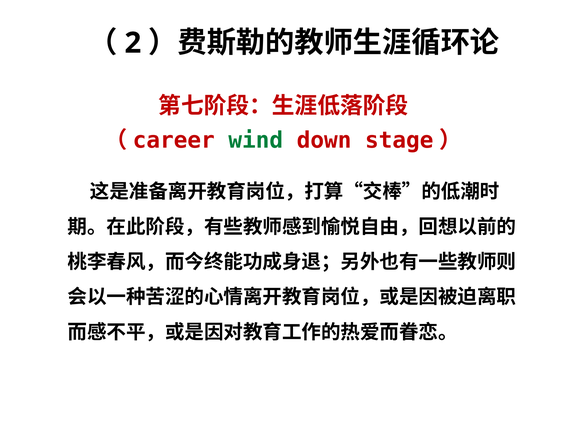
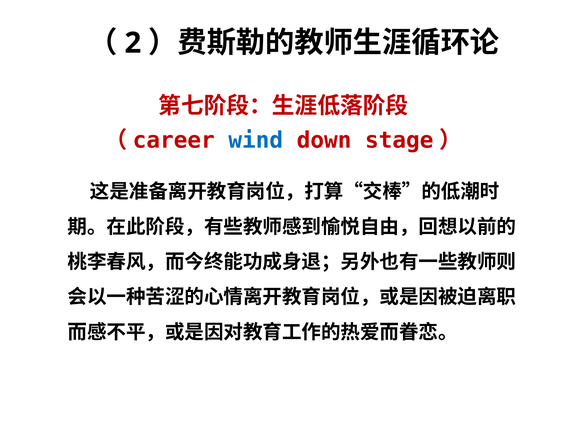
wind colour: green -> blue (256, 140)
